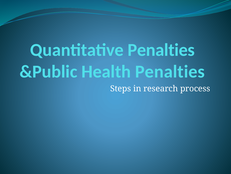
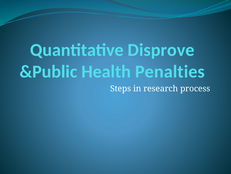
Quantitative Penalties: Penalties -> Disprove (161, 50)
